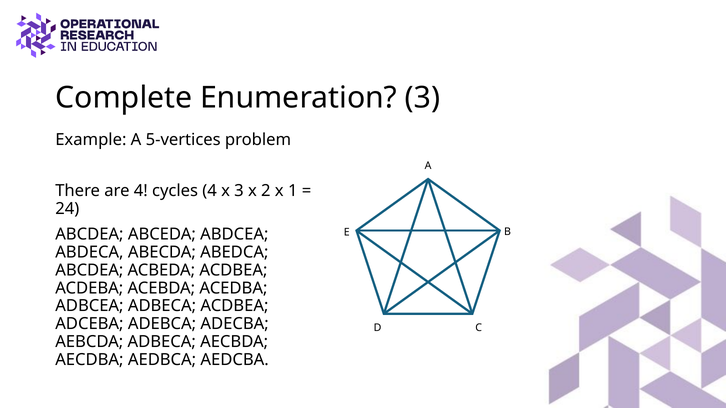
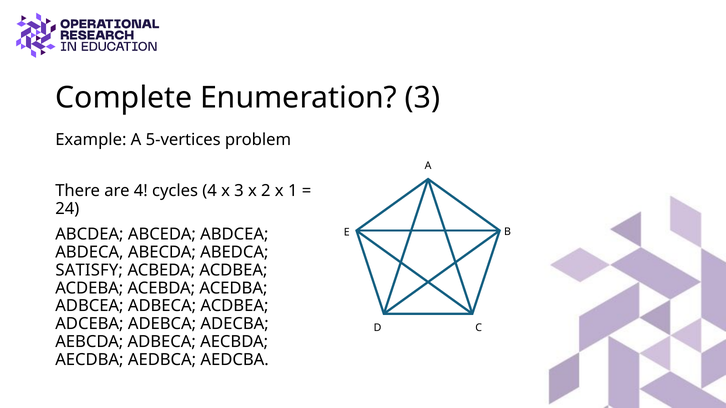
ABCDEA: ABCDEA -> SATISFY (89, 270)
